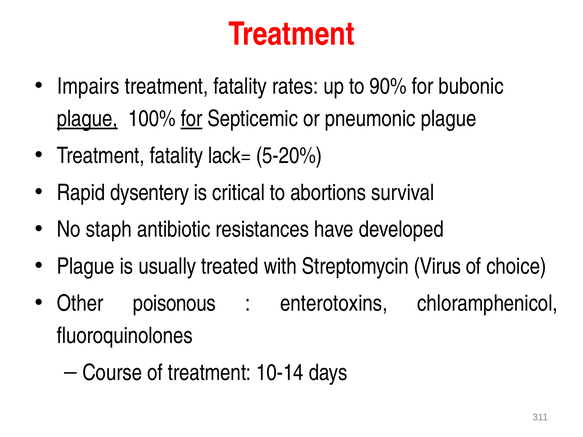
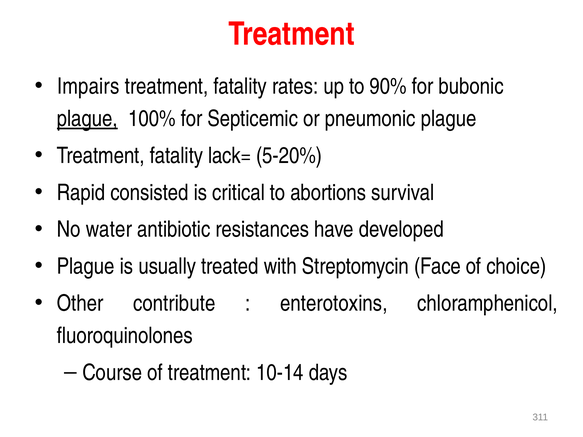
for underline: present -> none (191, 119)
dysentery: dysentery -> consisted (149, 193)
staph: staph -> water (109, 230)
Virus: Virus -> Face (437, 267)
poisonous: poisonous -> contribute (174, 303)
